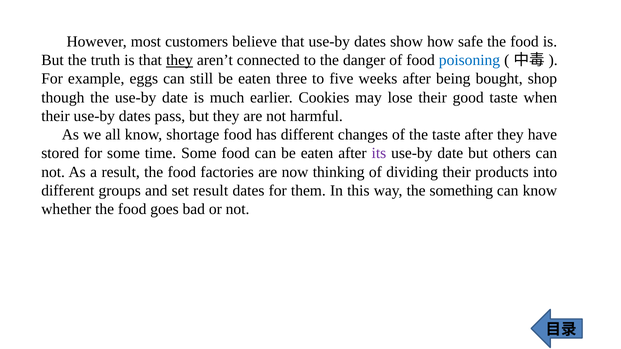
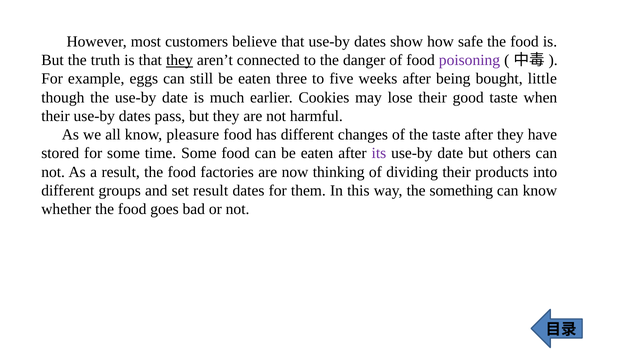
poisoning colour: blue -> purple (469, 60)
shop: shop -> little (542, 79)
shortage: shortage -> pleasure (193, 135)
